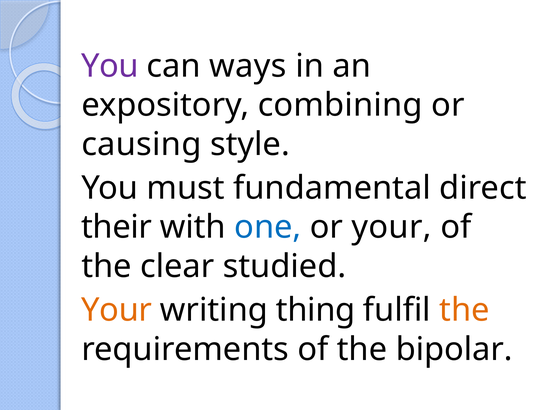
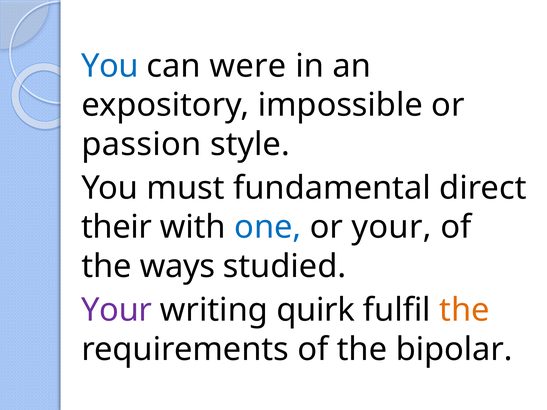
You colour: purple -> blue (110, 66)
ways: ways -> were (248, 66)
combining: combining -> impossible (340, 105)
causing: causing -> passion (141, 144)
clear: clear -> ways (177, 267)
Your colour: orange -> purple (117, 310)
thing: thing -> quirk (316, 310)
